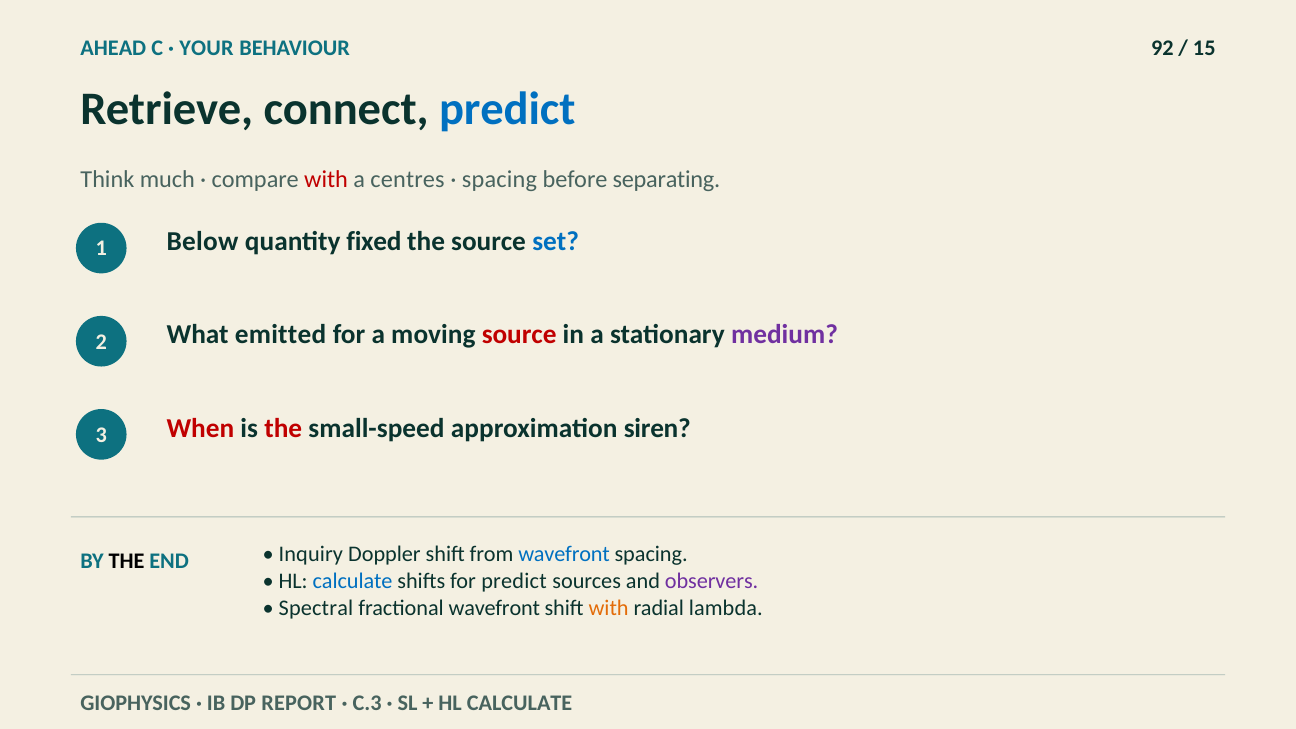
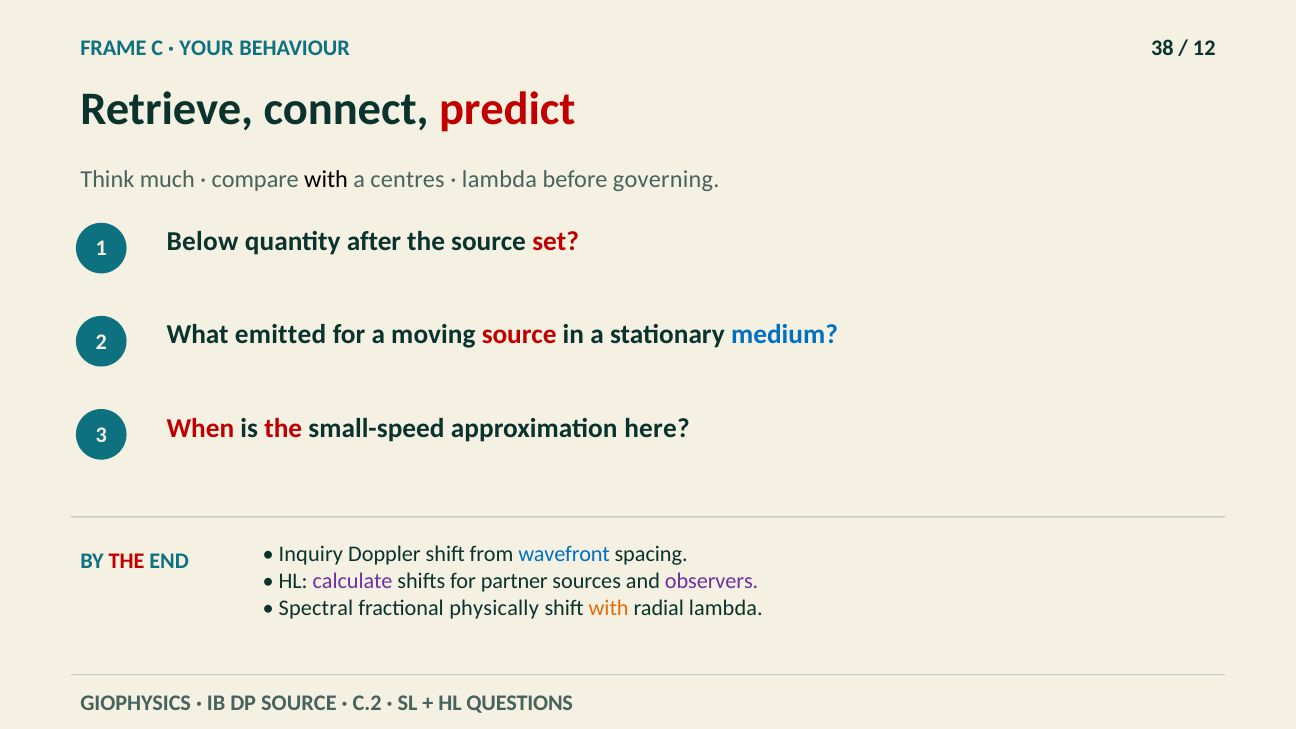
AHEAD: AHEAD -> FRAME (113, 48)
92: 92 -> 38 (1162, 48)
15: 15 -> 12 (1204, 48)
predict colour: blue -> red (507, 109)
with colour: red -> black (326, 179)
spacing: spacing -> lambda (499, 179)
separating: separating -> governing (666, 179)
fixed: fixed -> after (374, 242)
set colour: blue -> red (556, 242)
medium colour: purple -> blue (784, 335)
siren: siren -> here (657, 428)
THE colour: black -> red (127, 561)
calculate colour: blue -> purple (353, 581)
for predict: predict -> partner (514, 581)
fractional wavefront: wavefront -> physically (494, 608)
DP REPORT: REPORT -> SOURCE (299, 703)
C.3: C.3 -> C.2 (367, 703)
CALCULATE: CALCULATE -> QUESTIONS (520, 703)
